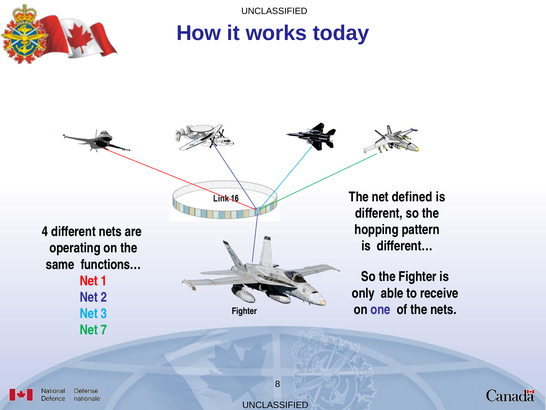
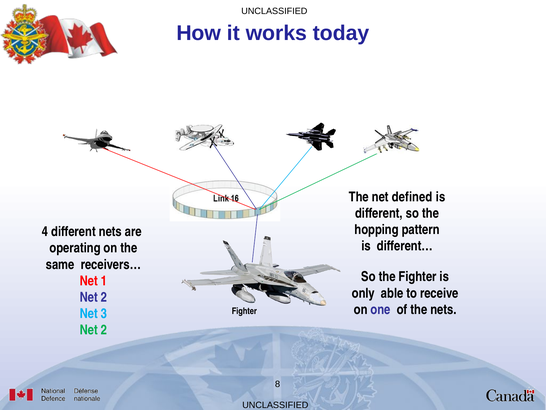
functions…: functions… -> receivers… (111, 264)
7: 7 -> 2 (104, 330)
